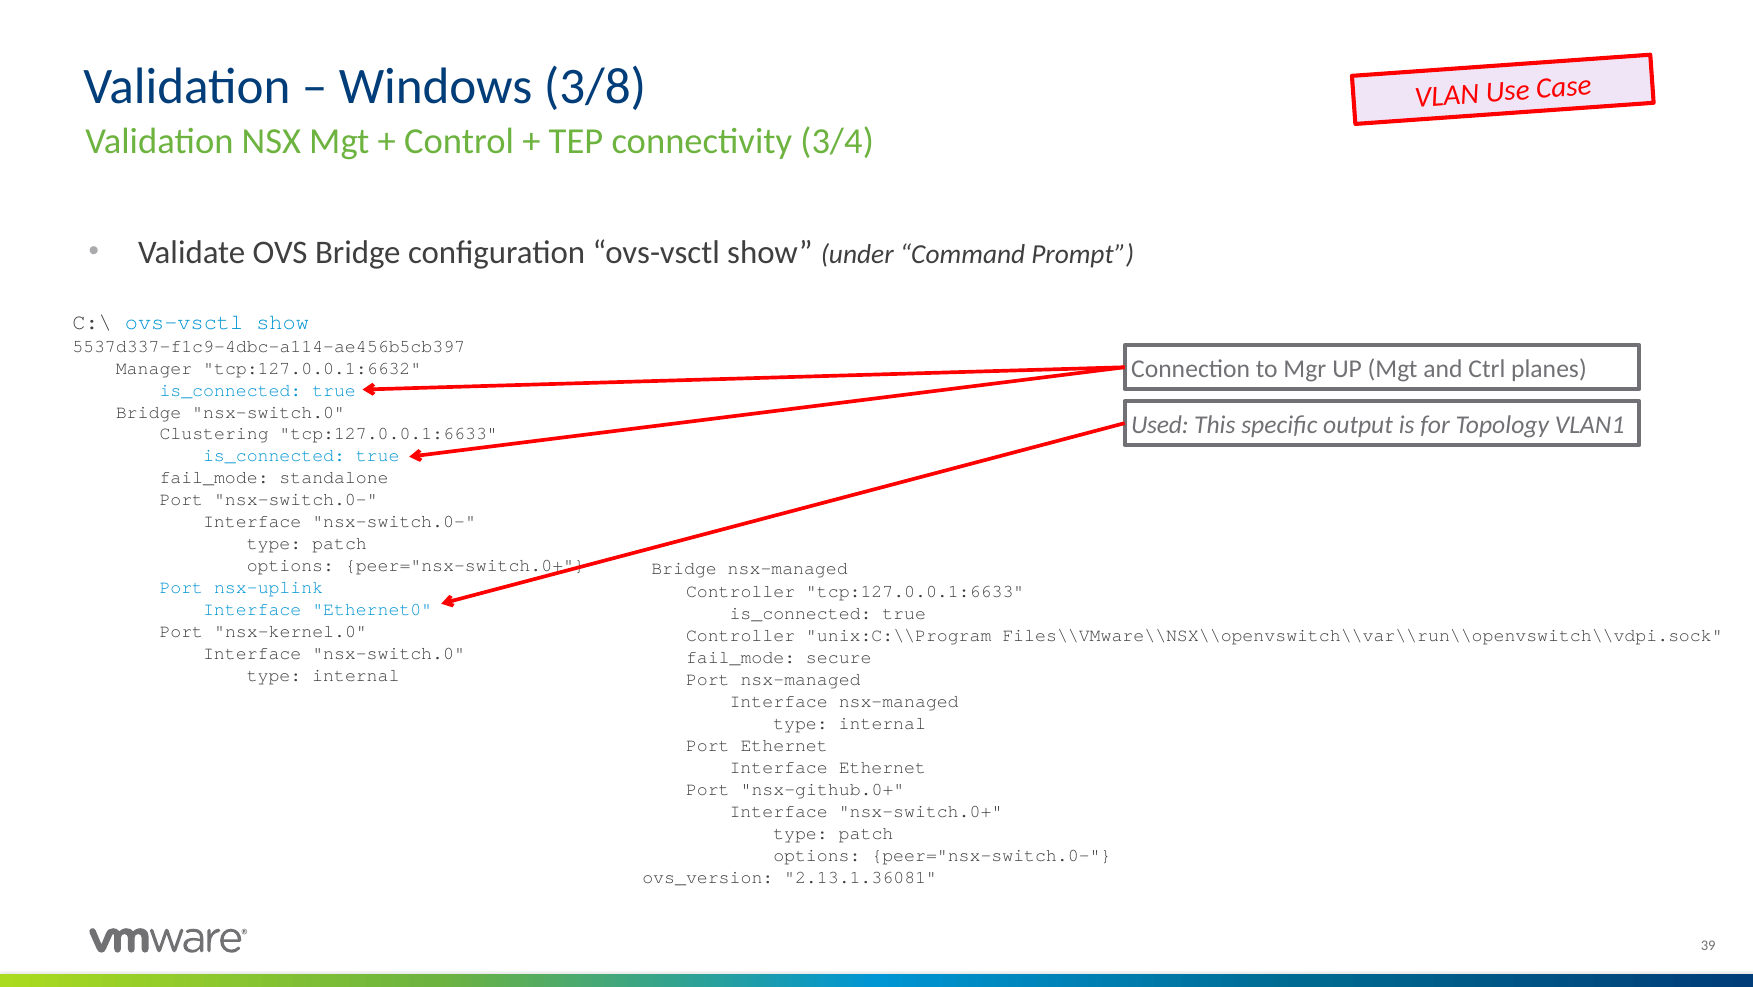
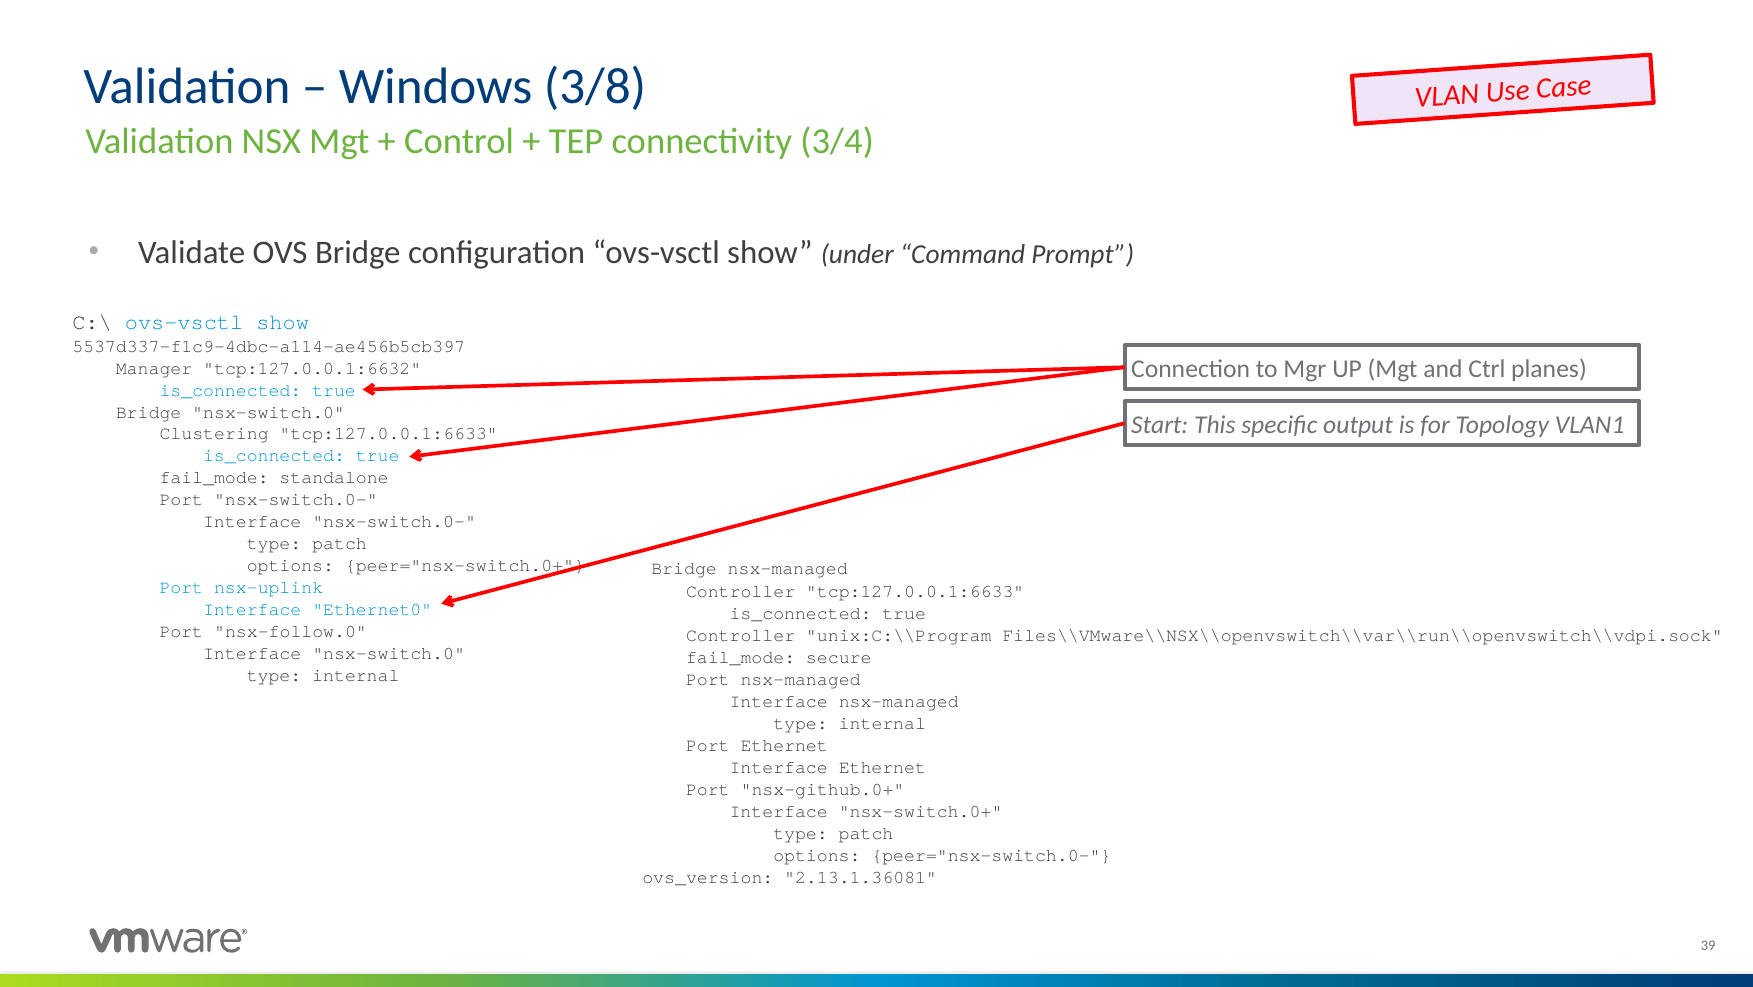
Used: Used -> Start (1160, 425)
nsx-kernel.0: nsx-kernel.0 -> nsx-follow.0 (291, 631)
